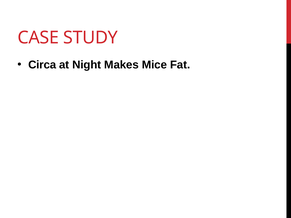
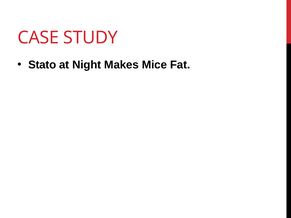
Circa: Circa -> Stato (42, 65)
